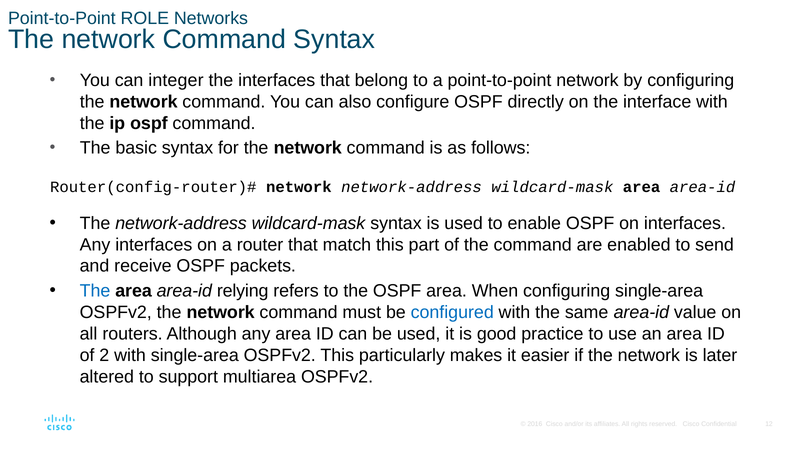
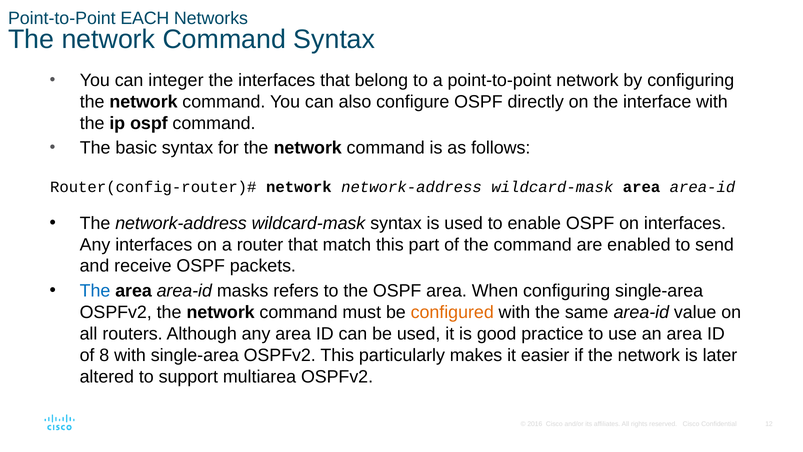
ROLE: ROLE -> EACH (145, 18)
relying: relying -> masks (243, 291)
configured colour: blue -> orange (452, 312)
2: 2 -> 8 (104, 355)
